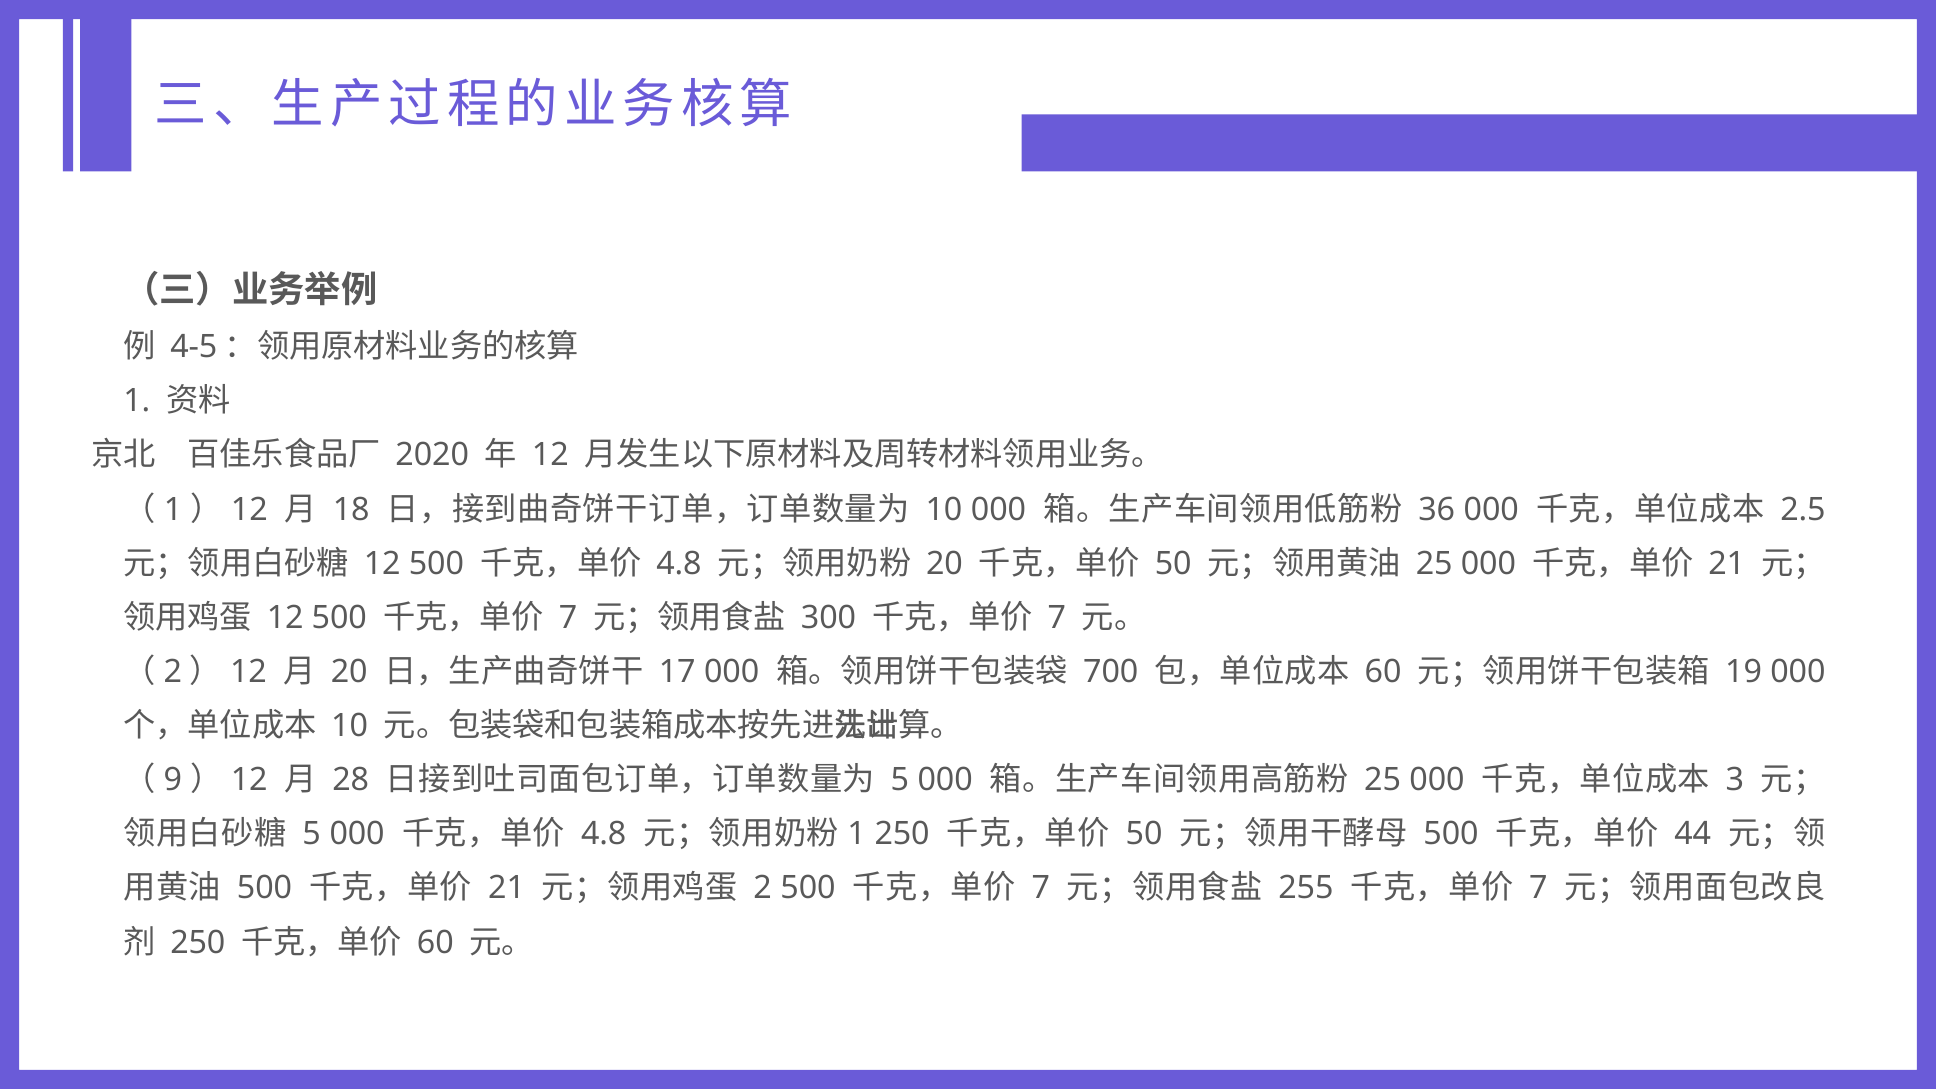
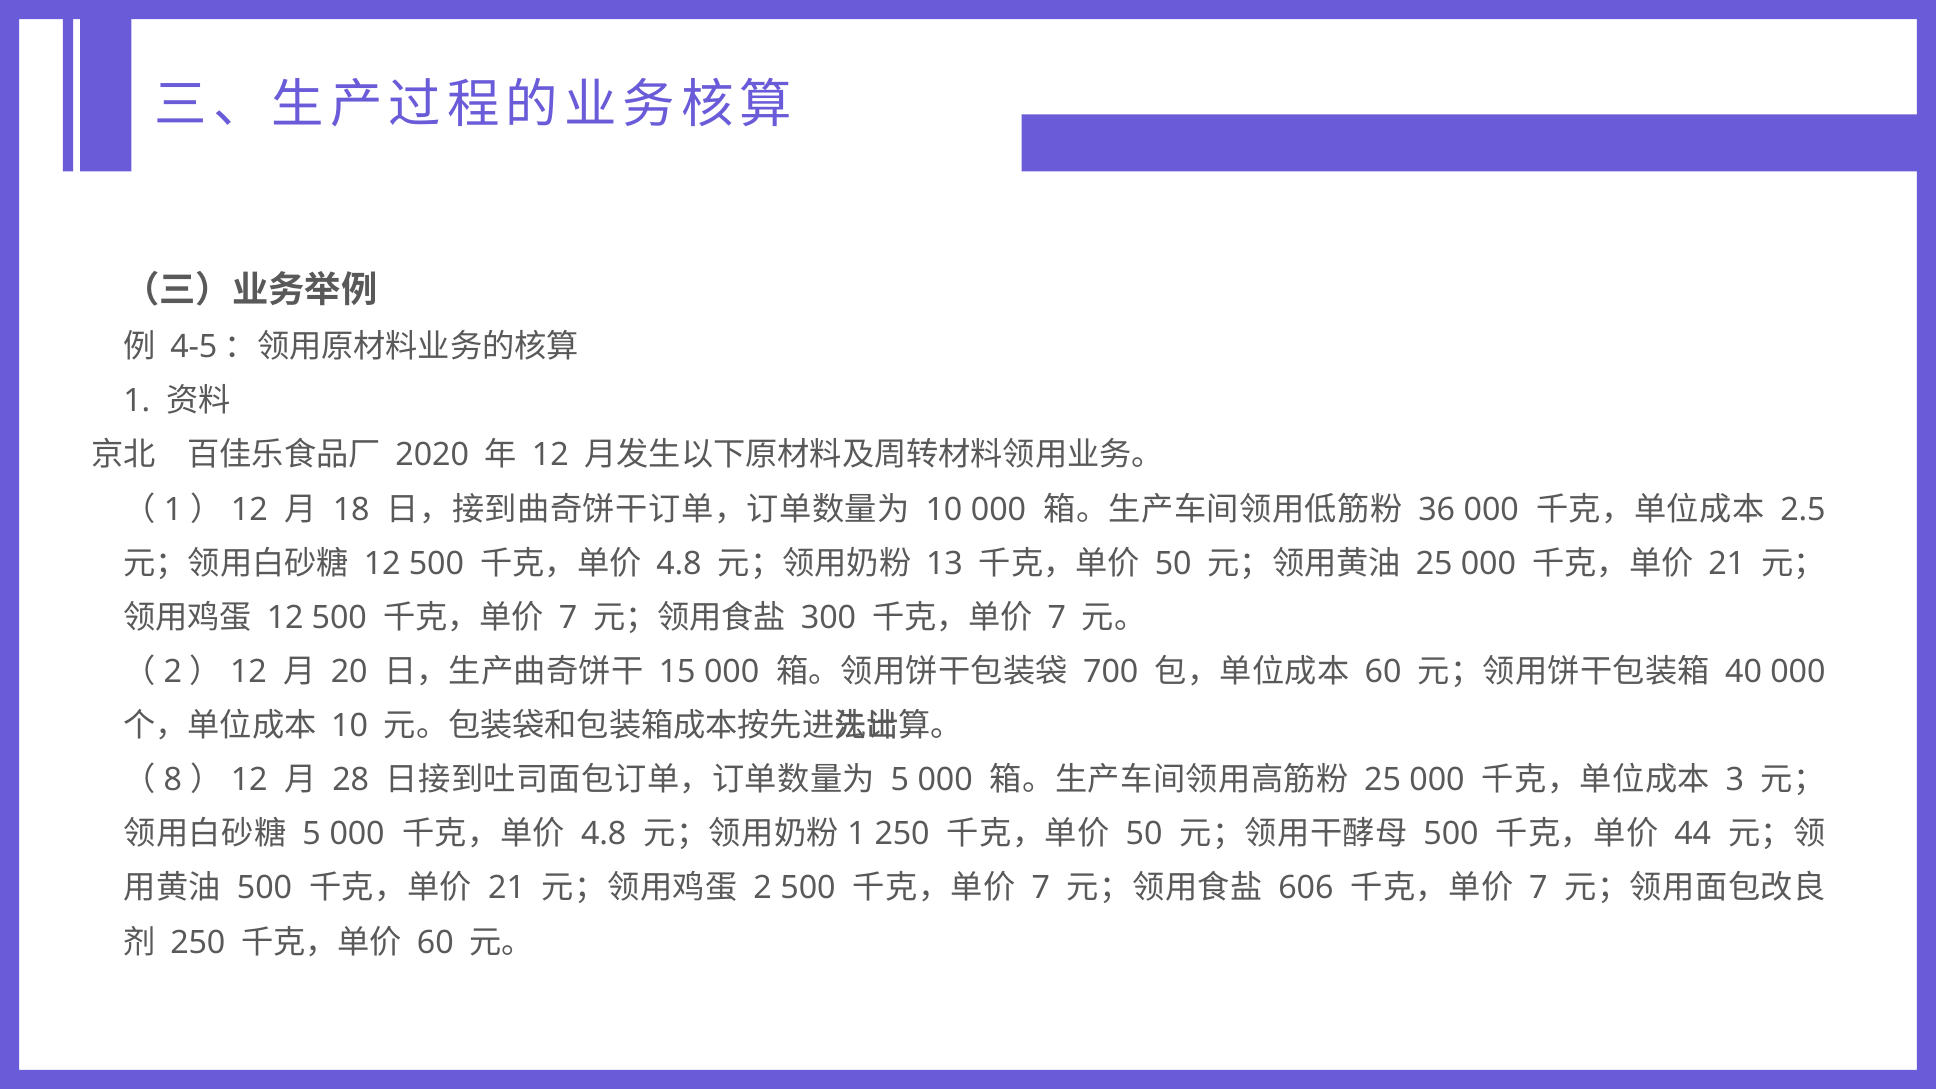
20: 20 -> 13 (945, 564)
17: 17 -> 15 (677, 672)
19: 19 -> 40 (1744, 672)
9: 9 -> 8 (173, 780)
255: 255 -> 606 (1306, 888)
